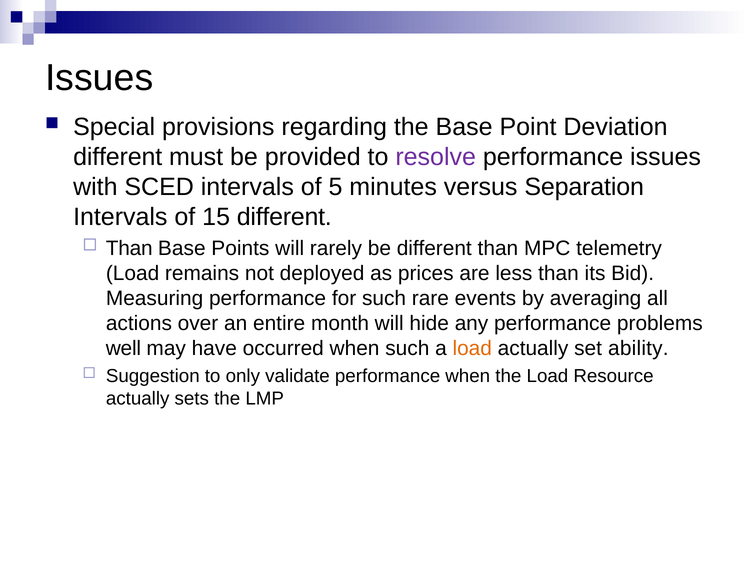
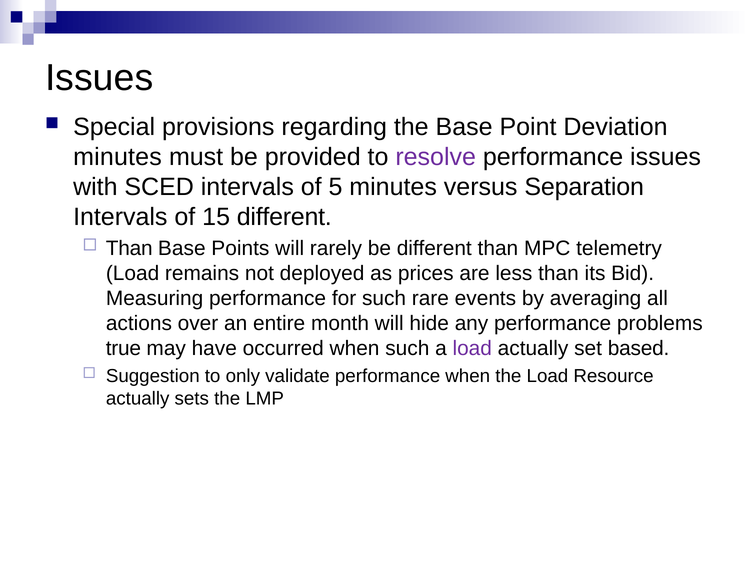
different: different -> minutes (117, 157)
well: well -> true (123, 348)
load colour: orange -> purple (472, 348)
ability: ability -> based (639, 348)
